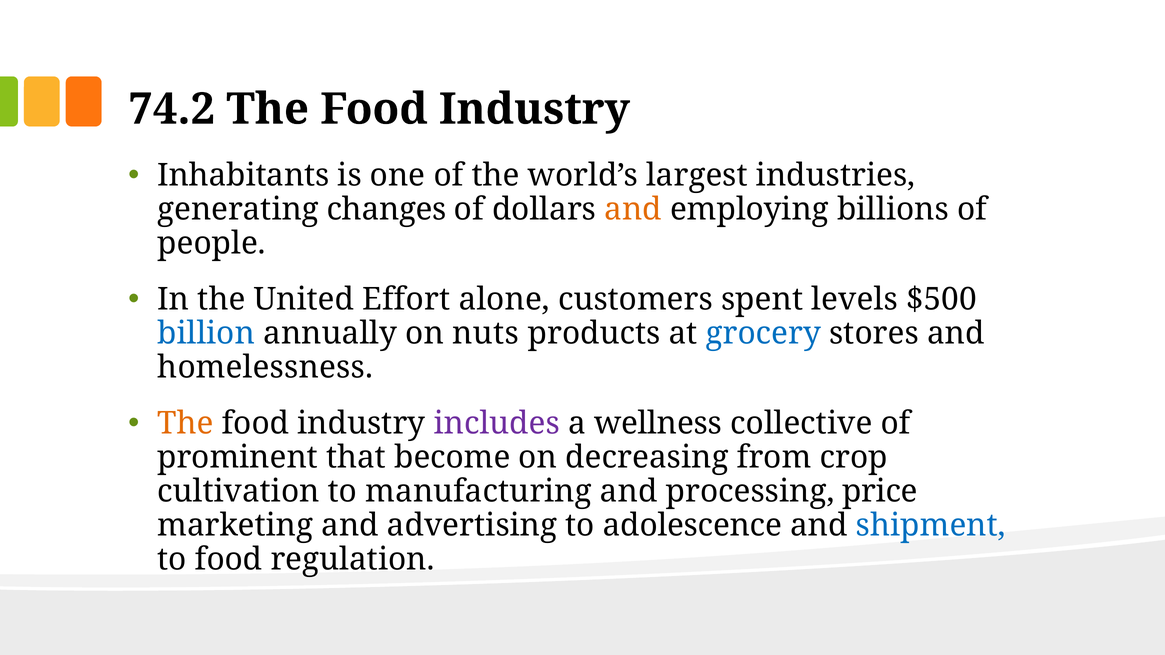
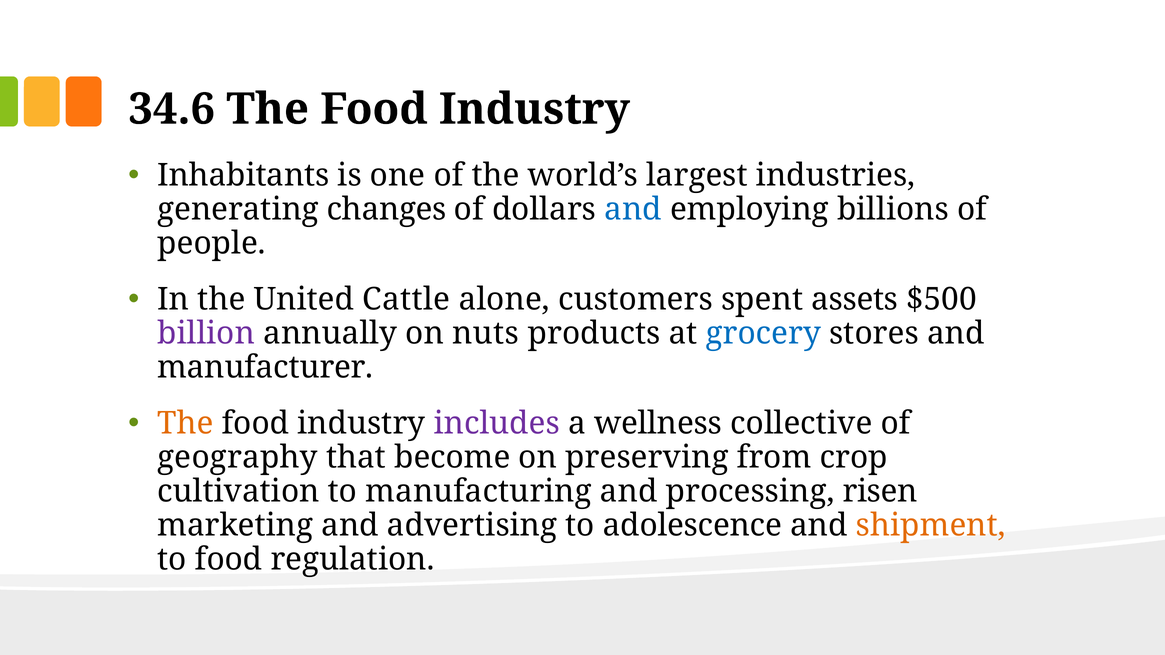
74.2: 74.2 -> 34.6 (172, 109)
and colour: orange -> blue (633, 210)
Effort: Effort -> Cattle (406, 300)
levels: levels -> assets (855, 300)
billion colour: blue -> purple (206, 334)
homelessness: homelessness -> manufacturer (265, 368)
prominent: prominent -> geography (238, 458)
decreasing: decreasing -> preserving (647, 458)
price: price -> risen (880, 492)
shipment colour: blue -> orange (931, 526)
